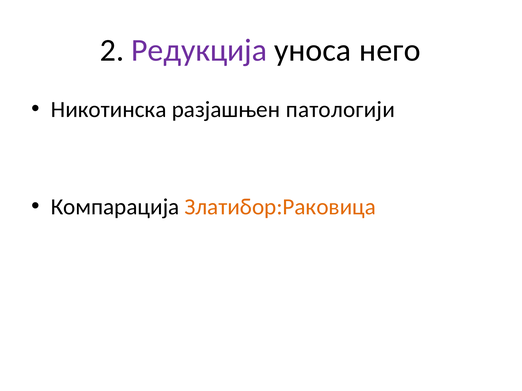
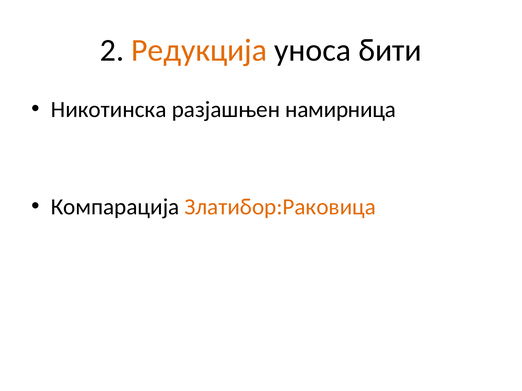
Редукција colour: purple -> orange (199, 51)
него: него -> бити (390, 51)
патологији: патологији -> намирница (341, 110)
